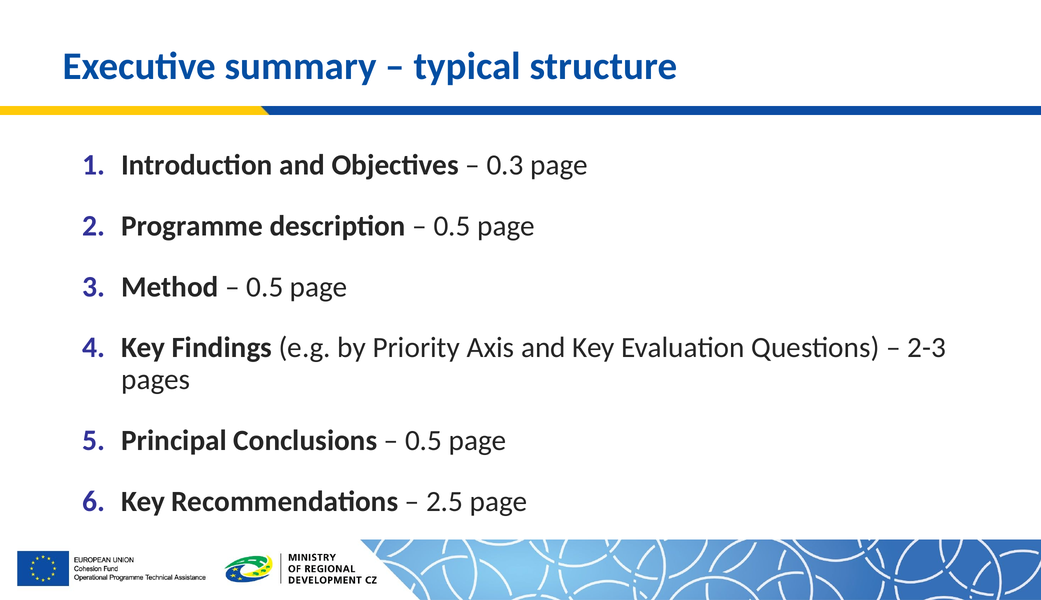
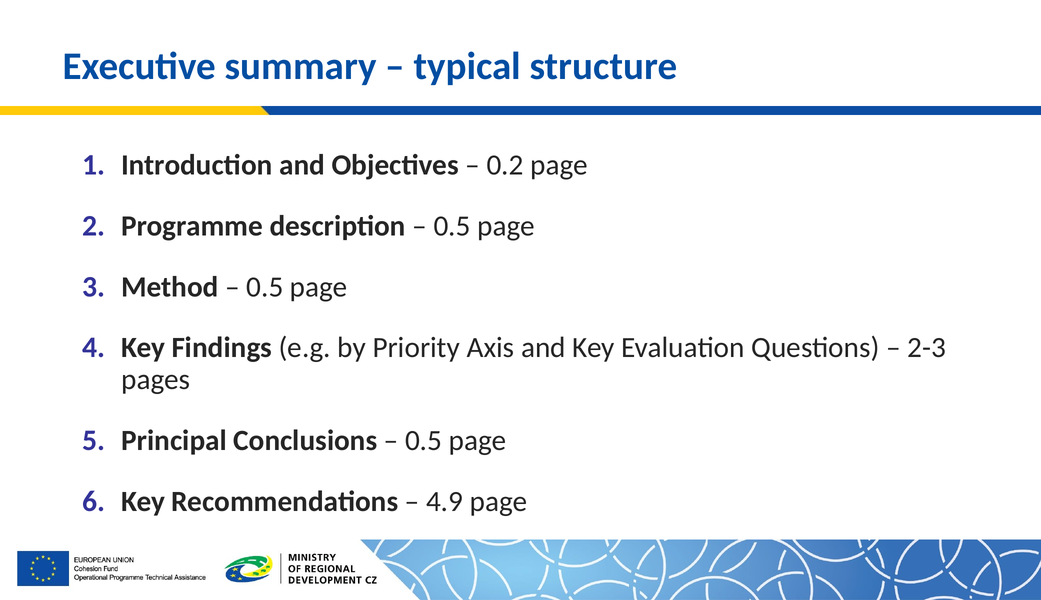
0.3: 0.3 -> 0.2 (505, 165)
2.5: 2.5 -> 4.9 (445, 501)
